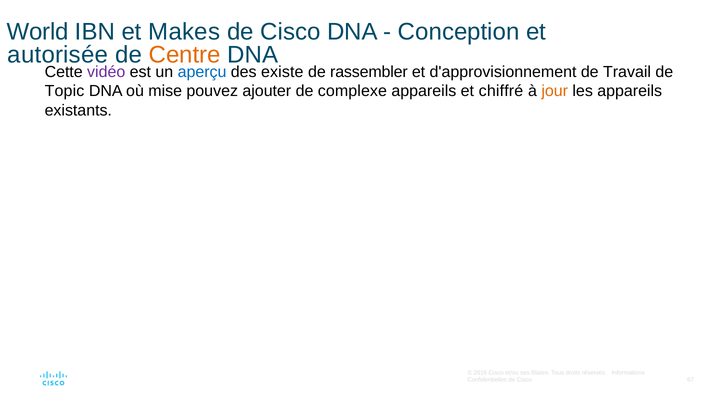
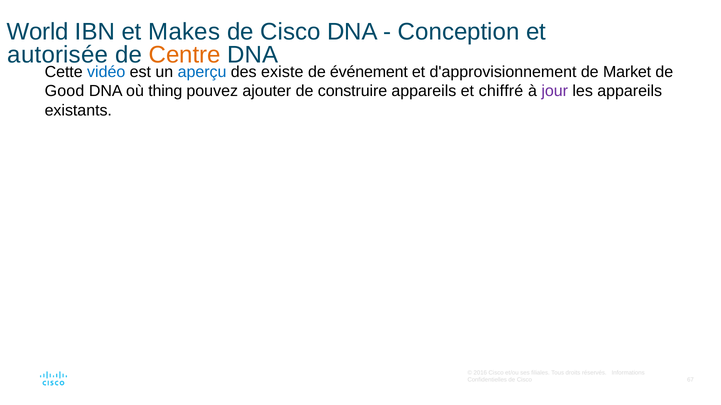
vidéo colour: purple -> blue (106, 72)
rassembler: rassembler -> événement (369, 72)
Travail: Travail -> Market (627, 72)
Topic: Topic -> Good (64, 91)
mise: mise -> thing (165, 91)
complexe: complexe -> construire (353, 91)
jour colour: orange -> purple (555, 91)
